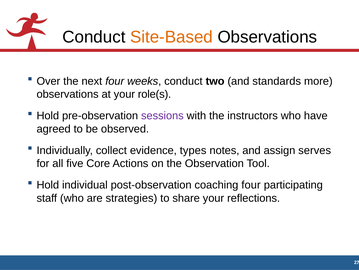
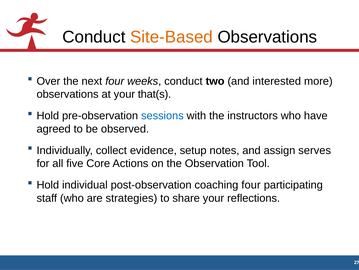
standards: standards -> interested (277, 81)
role(s: role(s -> that(s (154, 94)
sessions colour: purple -> blue (162, 115)
types: types -> setup (193, 150)
